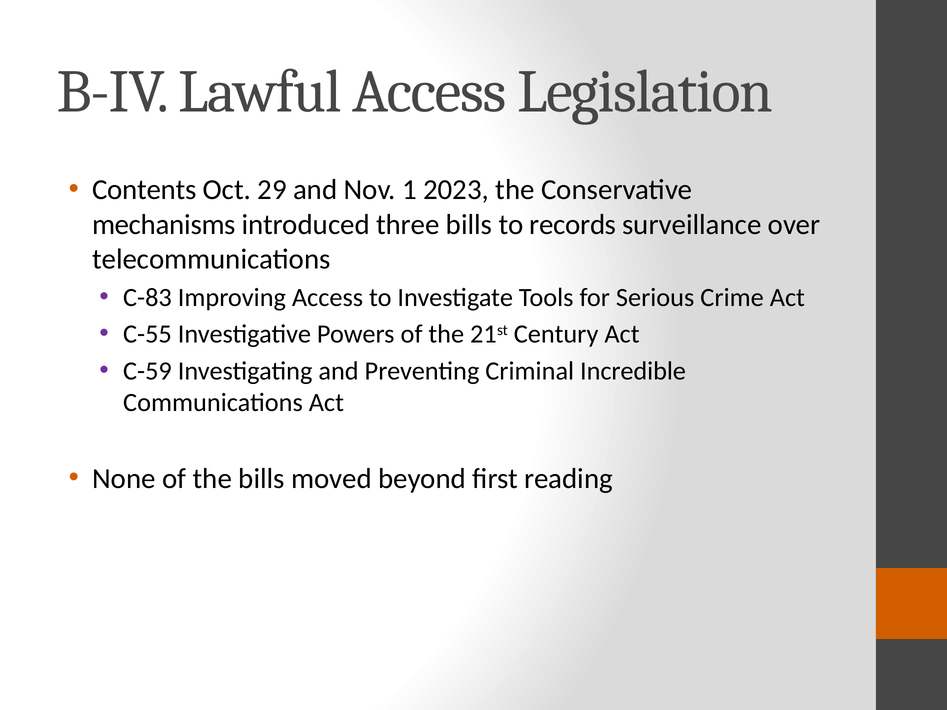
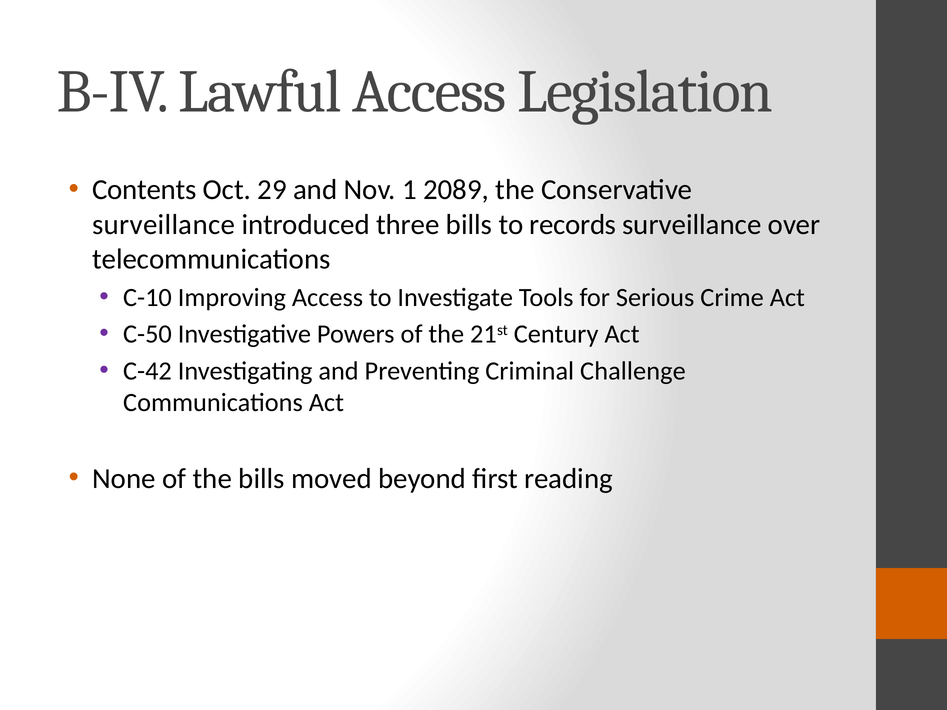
2023: 2023 -> 2089 (456, 190)
mechanisms: mechanisms -> surveillance (164, 225)
C-83: C-83 -> C-10 (147, 297)
C-55: C-55 -> C-50 (147, 334)
C-59: C-59 -> C-42 (147, 371)
Incredible: Incredible -> Challenge (633, 371)
